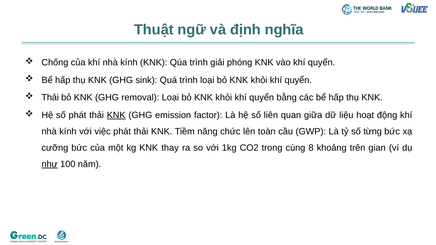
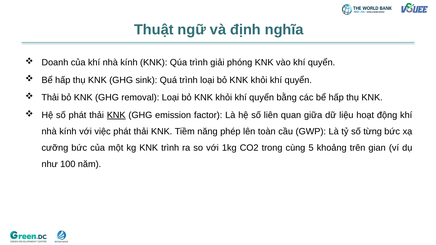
Chống: Chống -> Doanh (55, 63)
chức: chức -> phép (230, 132)
KNK thay: thay -> trình (170, 148)
8: 8 -> 5 (311, 148)
như underline: present -> none (50, 164)
